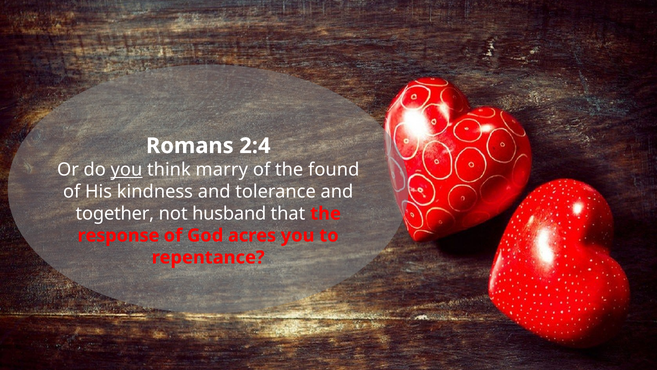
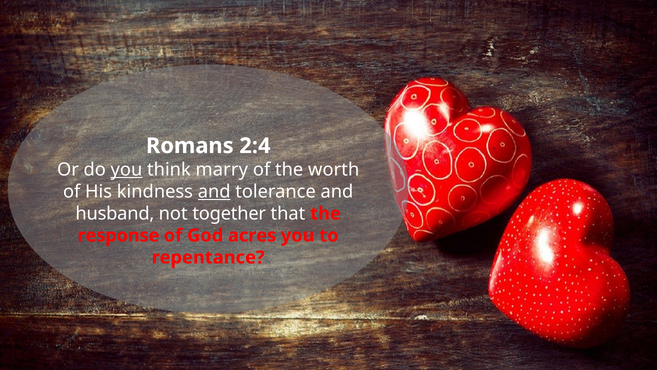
found: found -> worth (334, 170)
and underline: none -> present (214, 191)
together: together -> husband (115, 213)
husband: husband -> together (229, 213)
